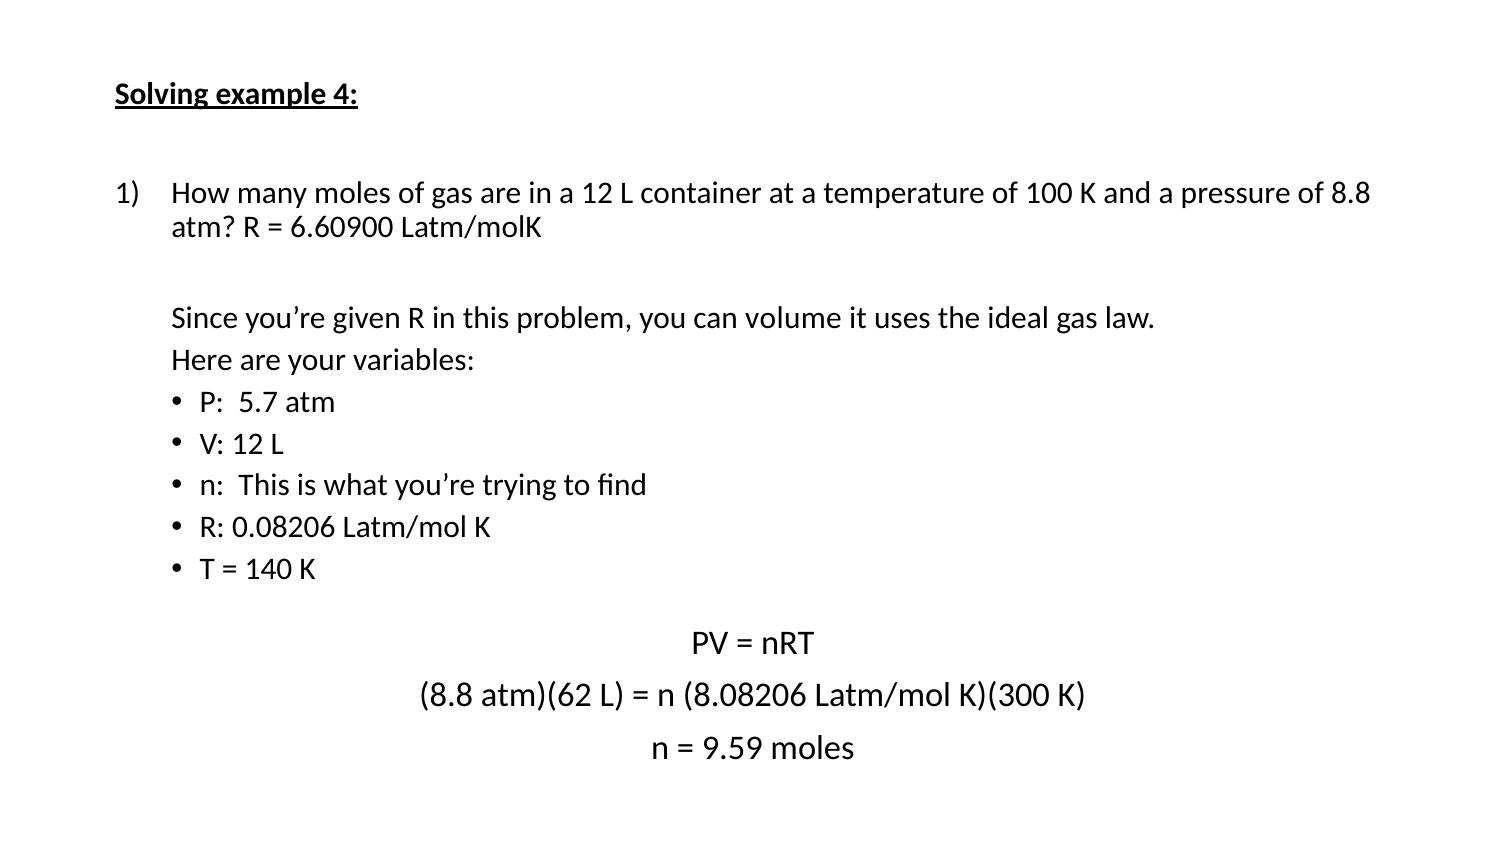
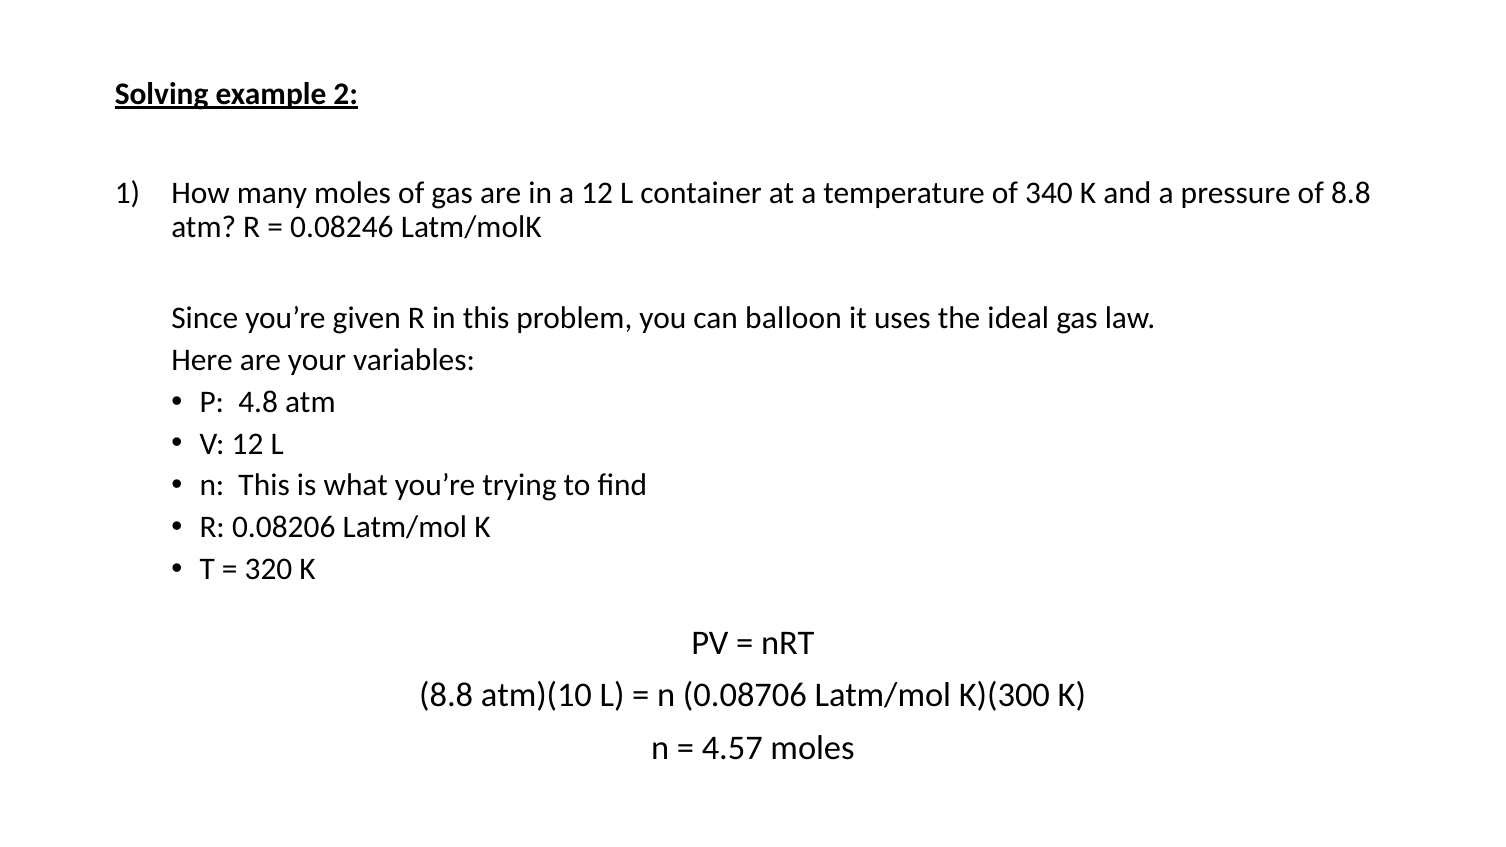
4: 4 -> 2 (346, 94)
100: 100 -> 340 (1049, 193)
6.60900: 6.60900 -> 0.08246 (342, 227)
volume: volume -> balloon (794, 319)
5.7: 5.7 -> 4.8 (258, 402)
140: 140 -> 320 (268, 569)
atm)(62: atm)(62 -> atm)(10 (536, 696)
8.08206: 8.08206 -> 0.08706 (745, 696)
9.59: 9.59 -> 4.57 (732, 749)
